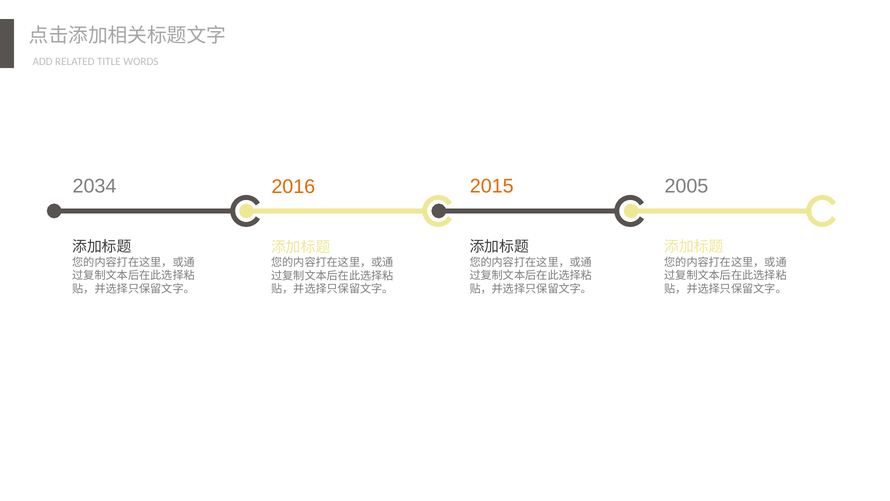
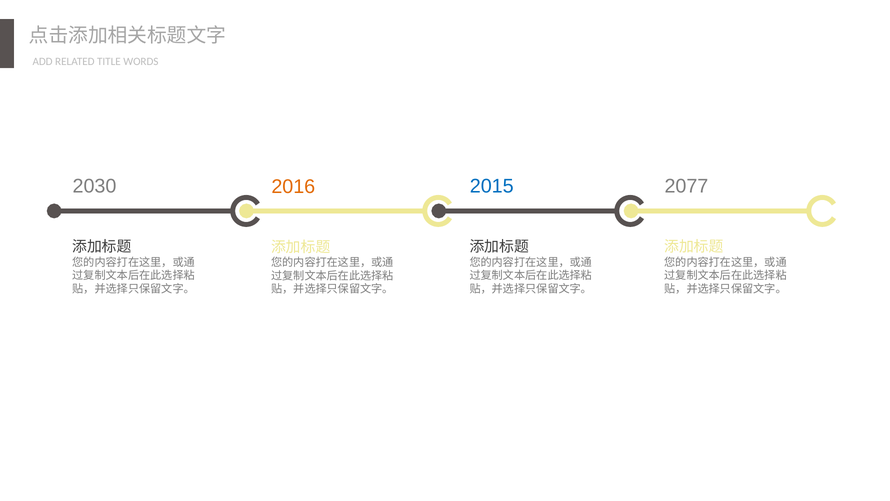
2034: 2034 -> 2030 (95, 186)
2015 colour: orange -> blue (492, 186)
2005: 2005 -> 2077 (686, 186)
